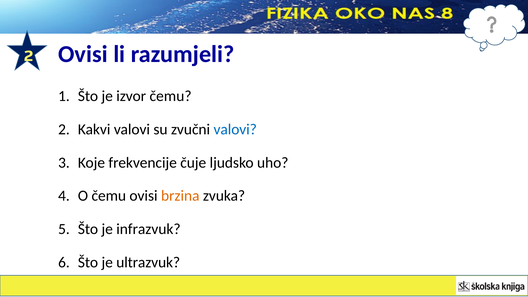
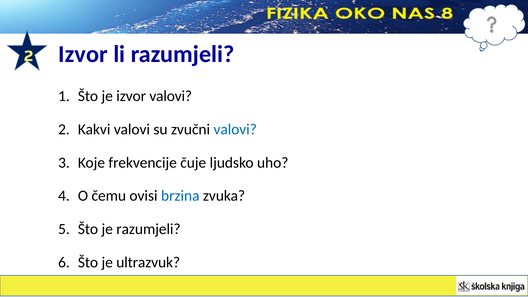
Ovisi: Ovisi -> Izvor (83, 54)
izvor čemu: čemu -> valovi (171, 96)
brzina colour: orange -> blue (180, 196)
je infrazvuk: infrazvuk -> razumjeli (148, 229)
